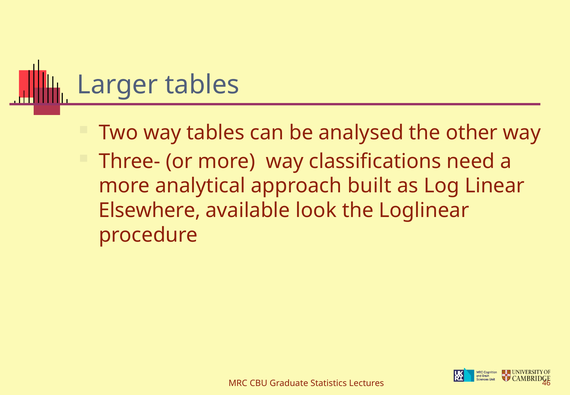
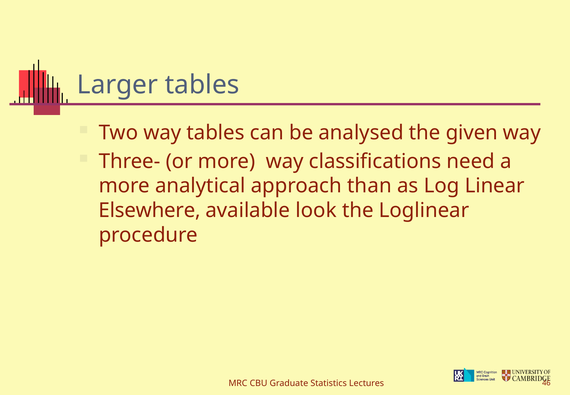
other: other -> given (472, 132)
built: built -> than (369, 186)
